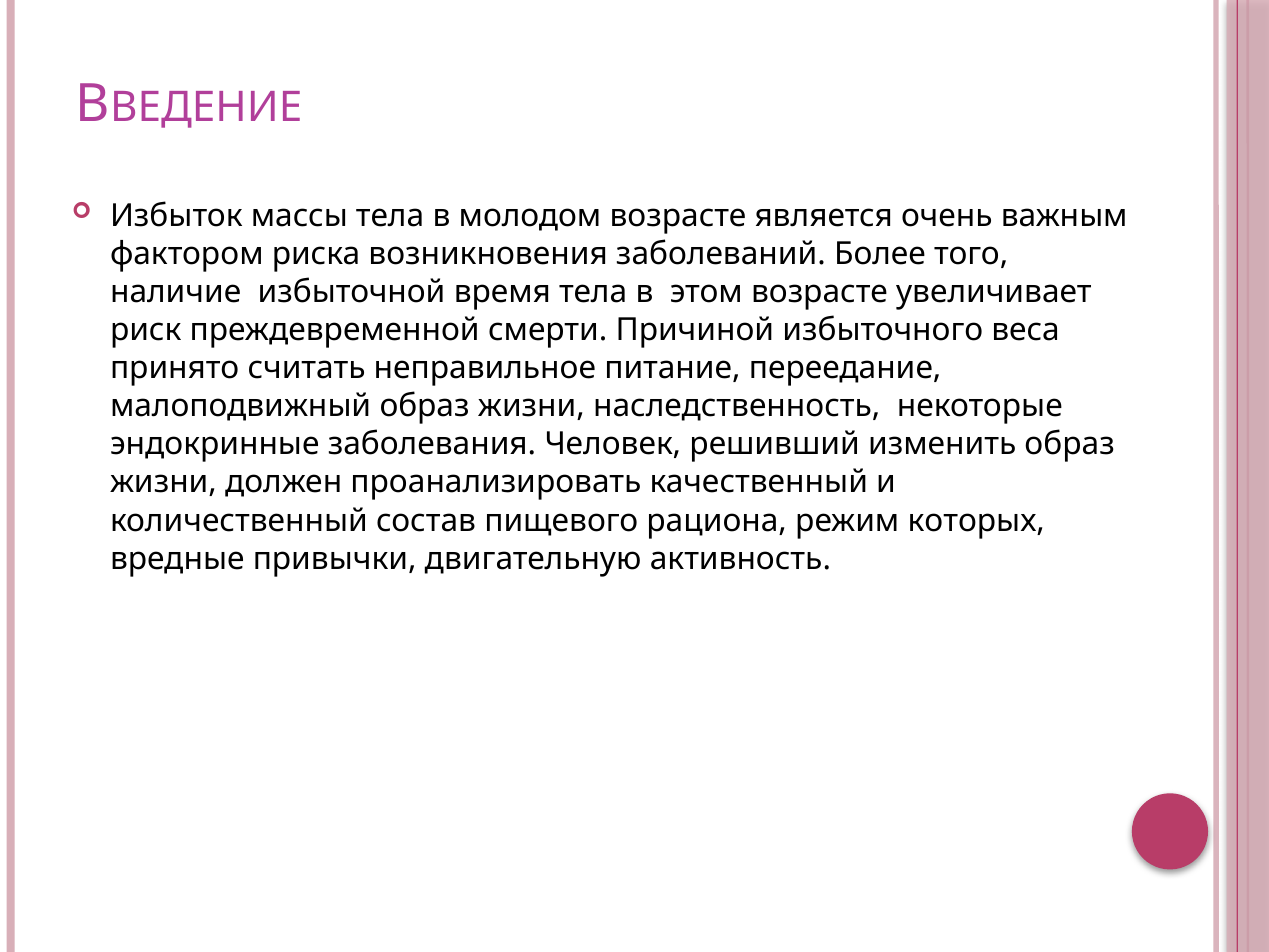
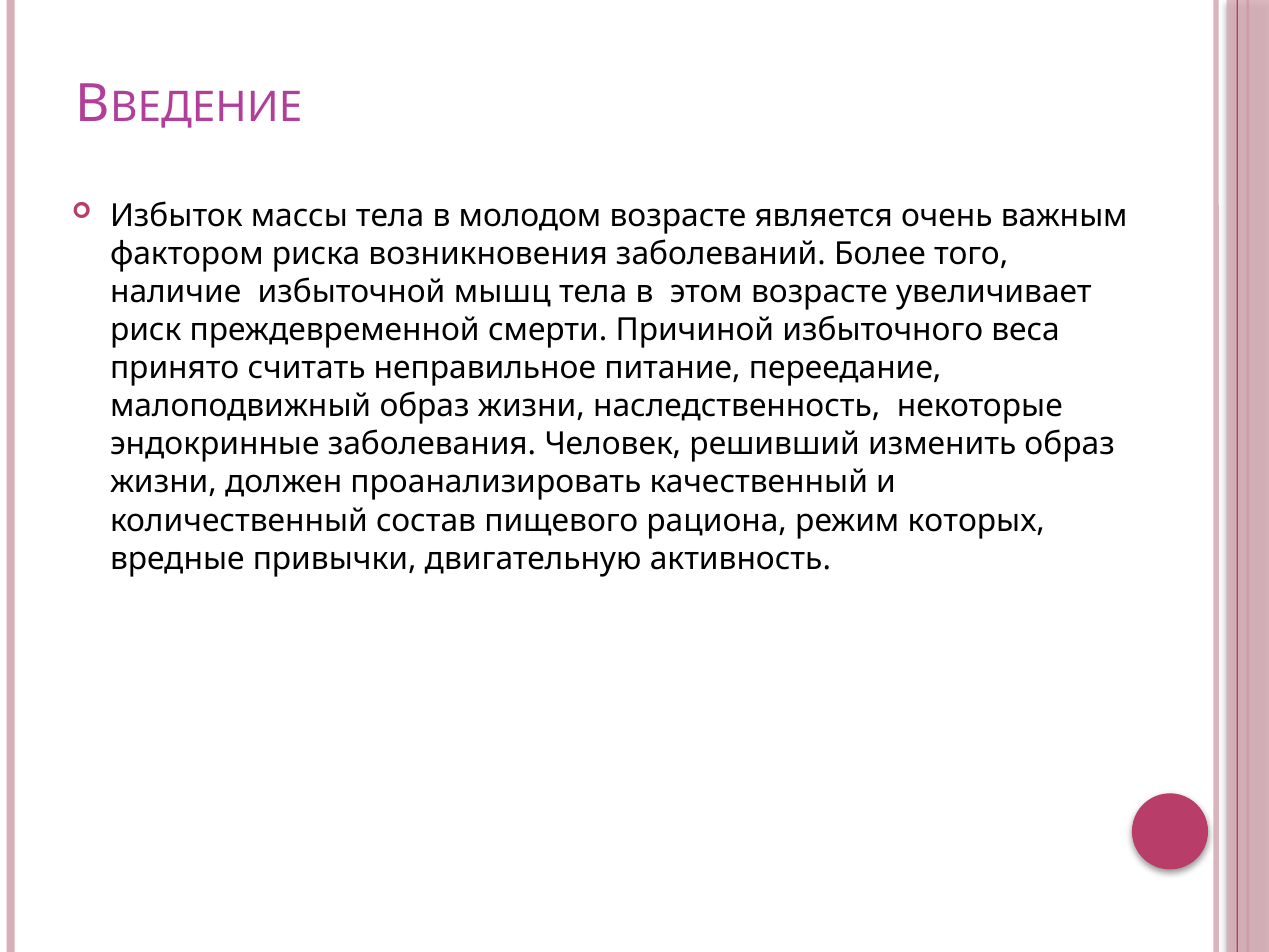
время: время -> мышц (502, 292)
